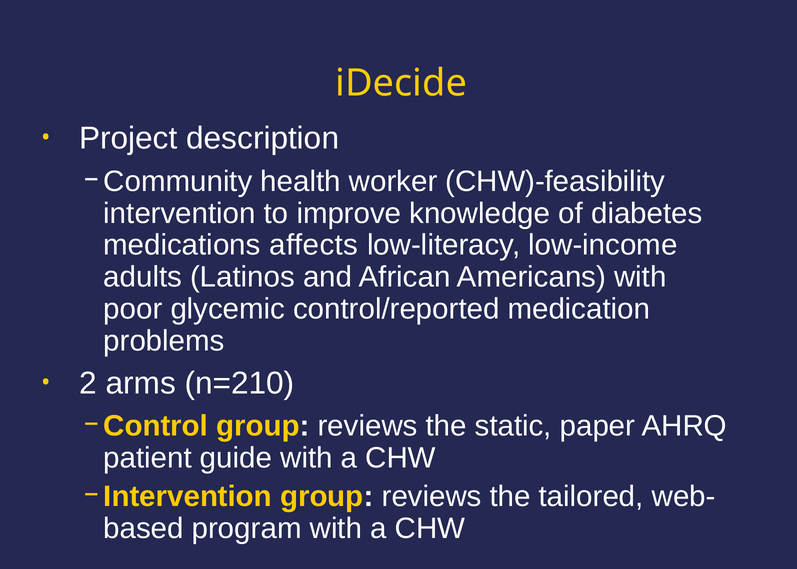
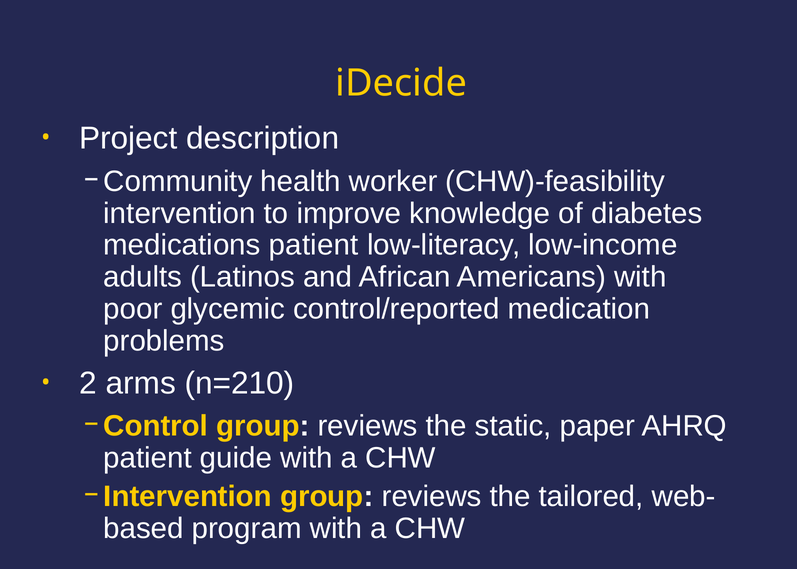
medications affects: affects -> patient (314, 245)
